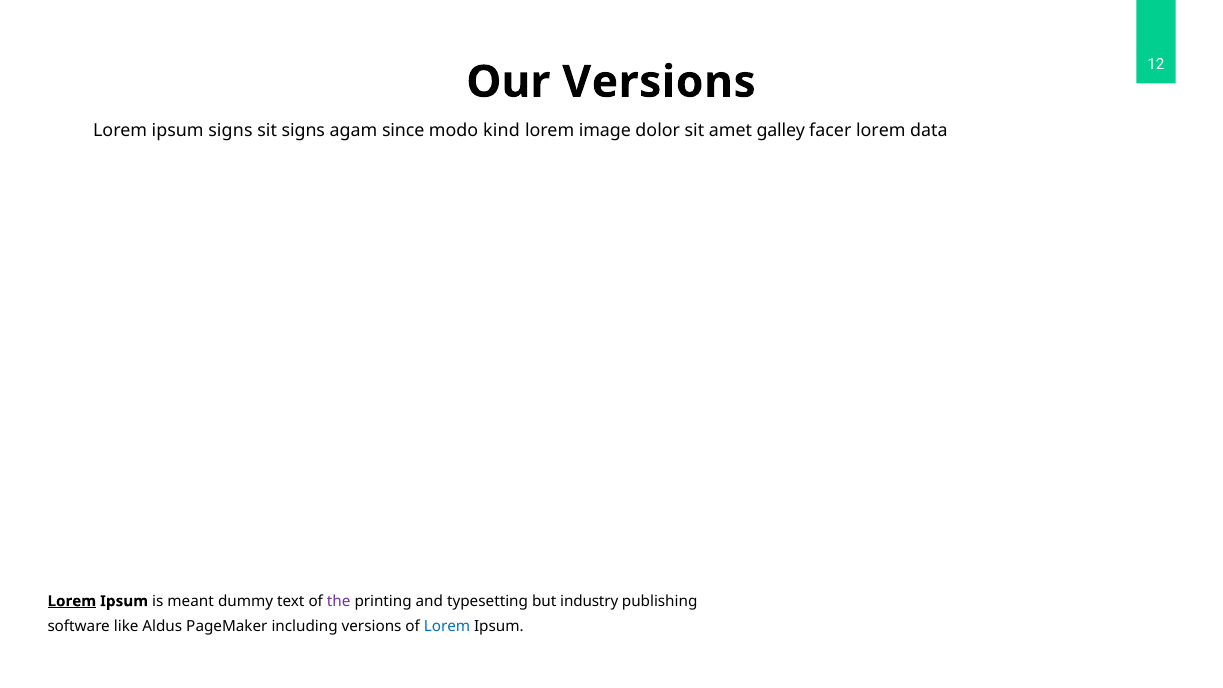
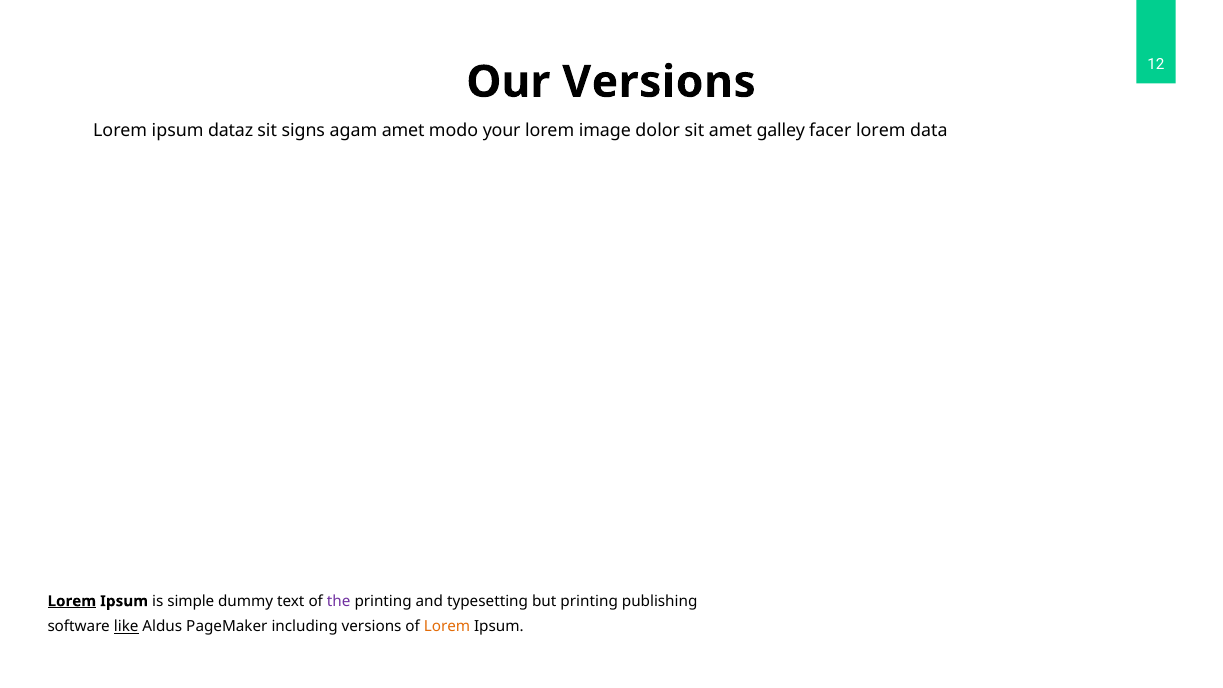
ipsum signs: signs -> dataz (231, 130)
agam since: since -> amet (403, 130)
kind: kind -> your (502, 130)
meant: meant -> simple (191, 601)
but industry: industry -> printing (589, 601)
like underline: none -> present (126, 627)
Lorem colour: blue -> orange (447, 627)
